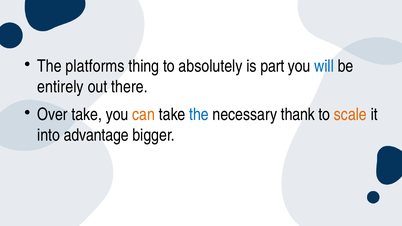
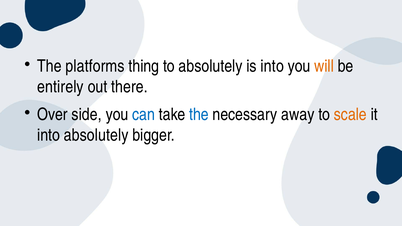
is part: part -> into (272, 66)
will colour: blue -> orange (324, 66)
Over take: take -> side (87, 115)
can colour: orange -> blue (144, 115)
thank: thank -> away (298, 115)
into advantage: advantage -> absolutely (96, 135)
